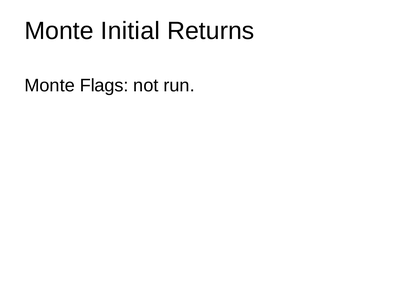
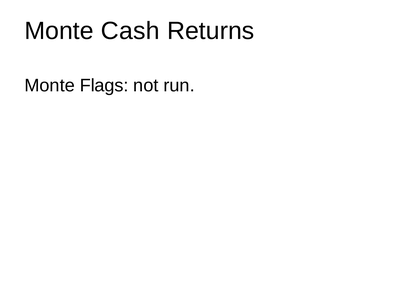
Initial: Initial -> Cash (130, 31)
